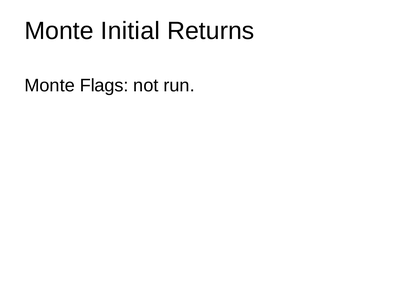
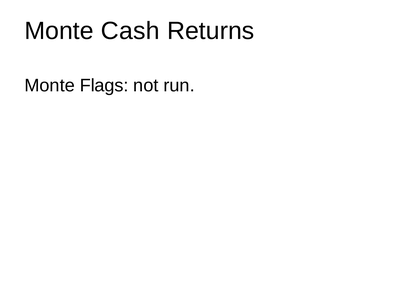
Initial: Initial -> Cash (130, 31)
